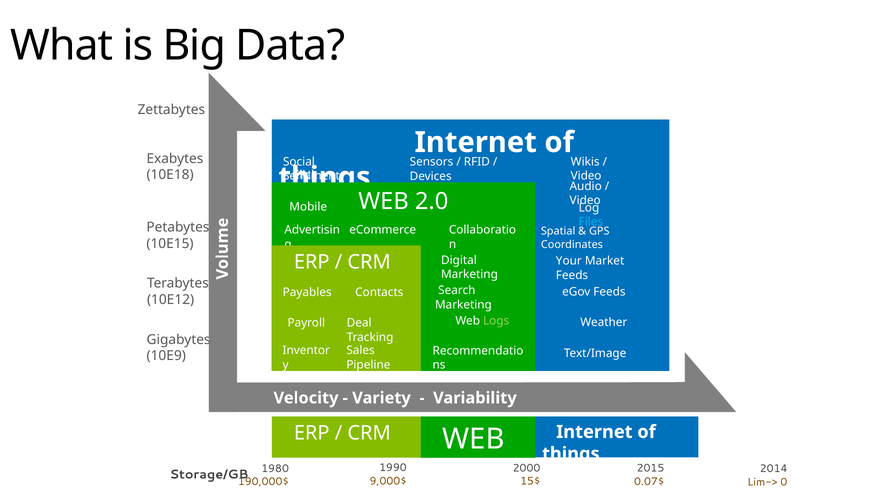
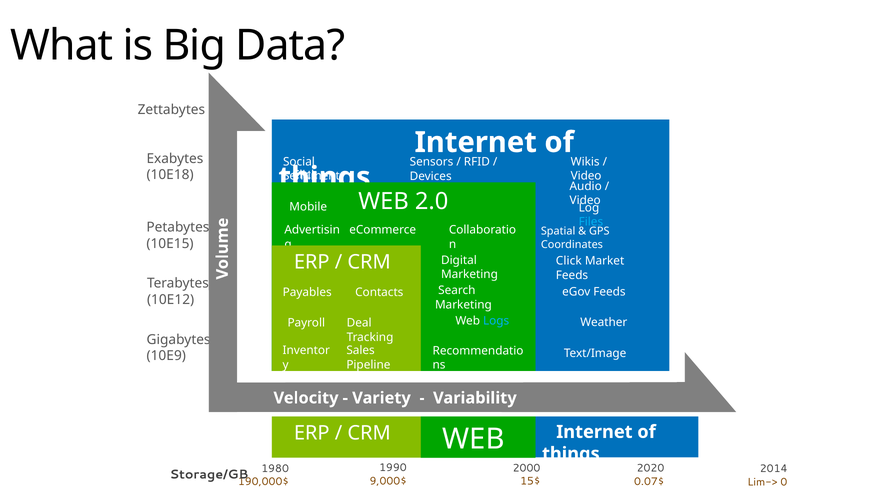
Your: Your -> Click (569, 261)
Logs colour: light green -> light blue (496, 320)
2015: 2015 -> 2020 (650, 468)
